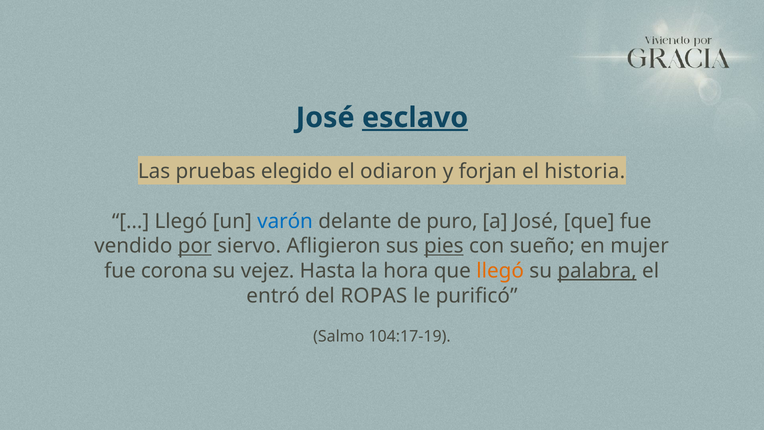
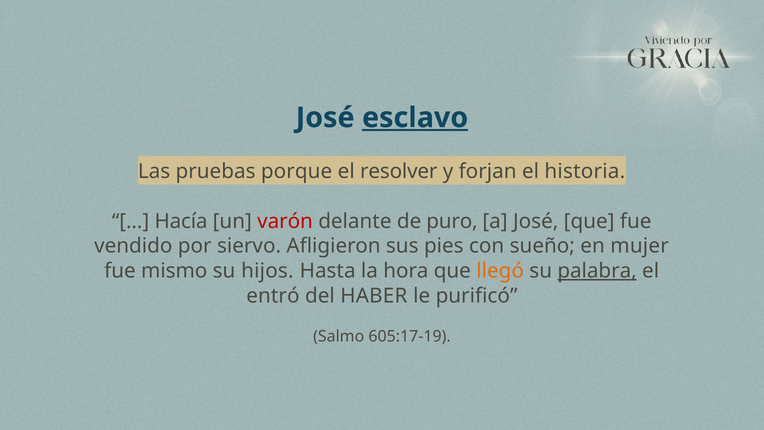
elegido: elegido -> porque (297, 171)
odiaron: odiaron -> resolver (399, 171)
Llegó: Llegó -> Hacía (181, 221)
varón colour: blue -> red (285, 221)
por underline: present -> none (195, 246)
pies underline: present -> none (444, 246)
corona: corona -> mismo (174, 271)
vejez: vejez -> hijos (267, 271)
ROPAS: ROPAS -> HABER (374, 296)
104:17-19: 104:17-19 -> 605:17-19 (410, 336)
